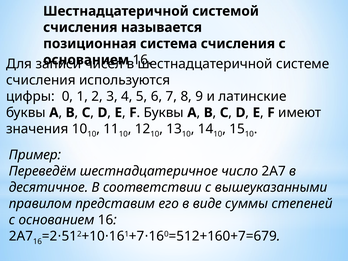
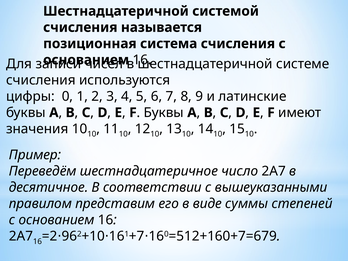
51: 51 -> 96 (69, 236)
